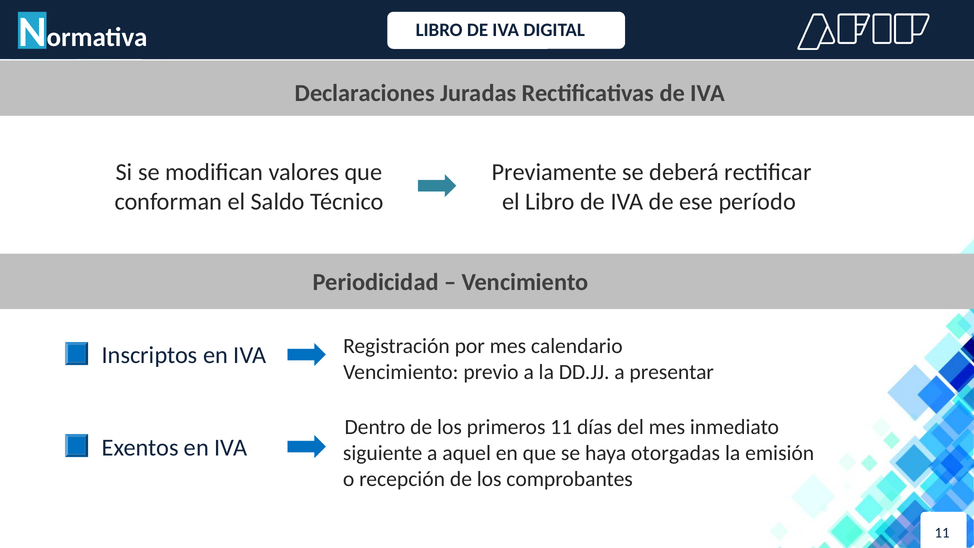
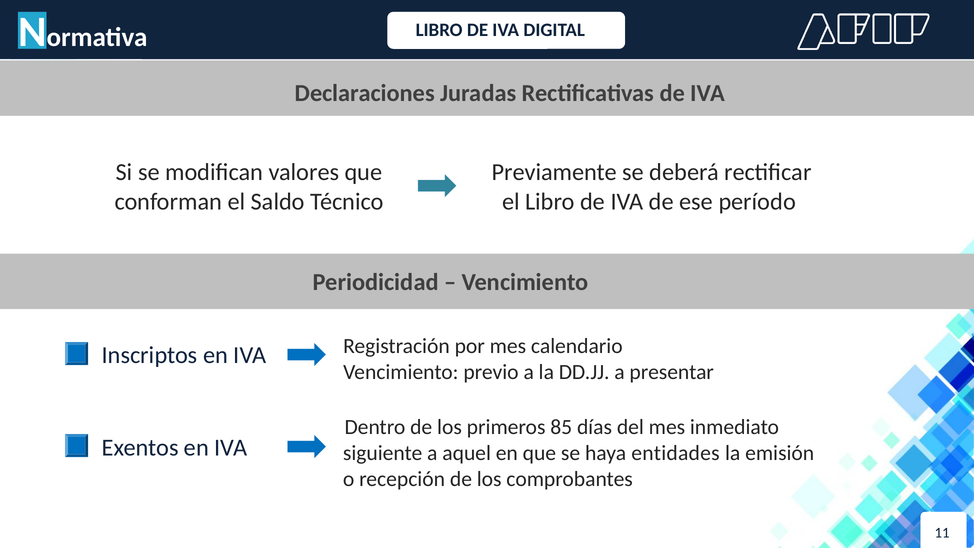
primeros 11: 11 -> 85 (561, 427)
otorgadas: otorgadas -> entidades (675, 453)
